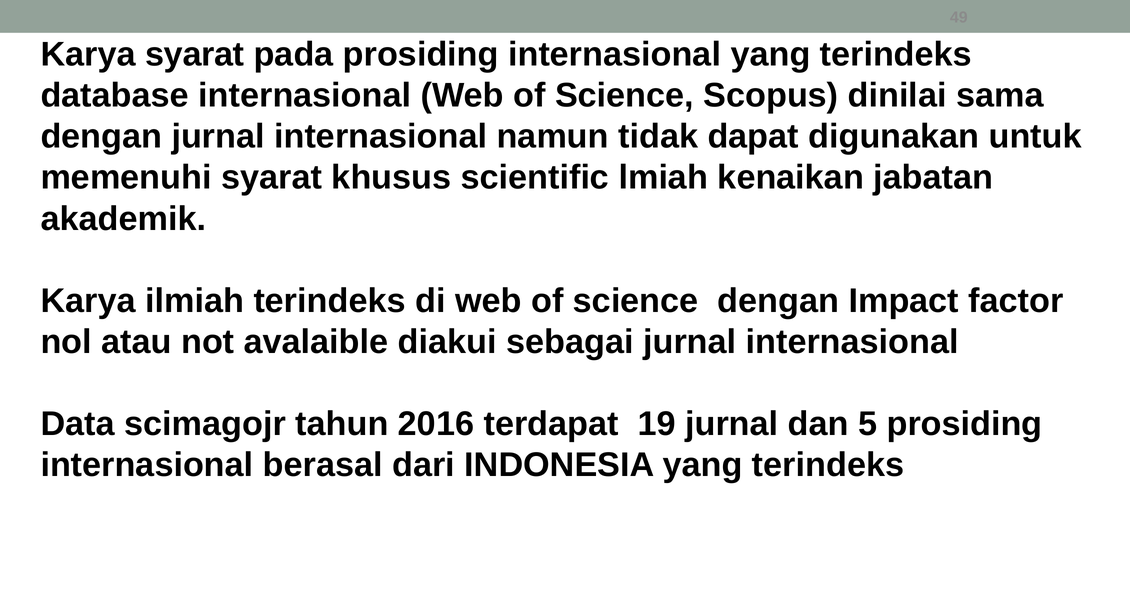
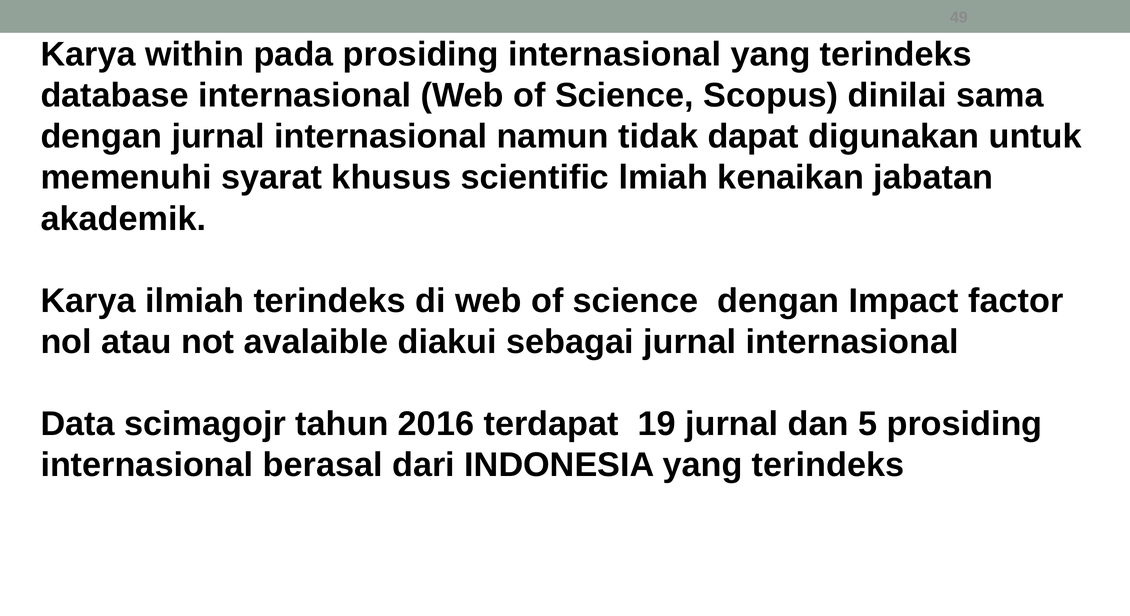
Karya syarat: syarat -> within (195, 55)
